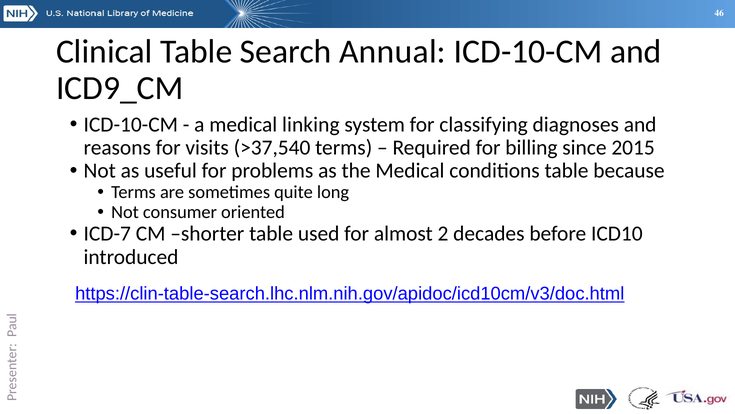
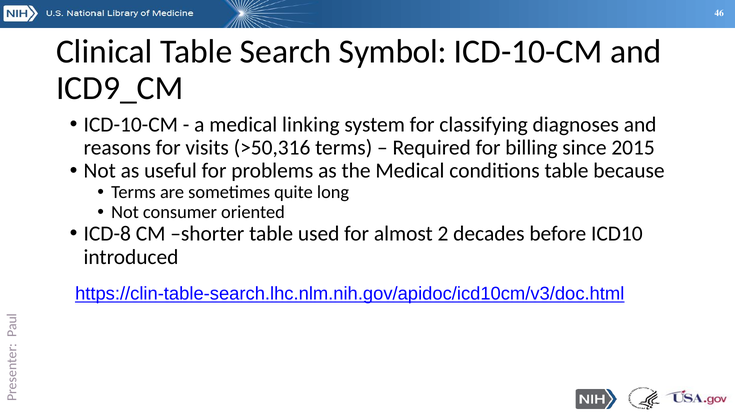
Annual: Annual -> Symbol (393, 52)
>37,540: >37,540 -> >50,316 (272, 147)
ICD-7: ICD-7 -> ICD-8 (107, 233)
